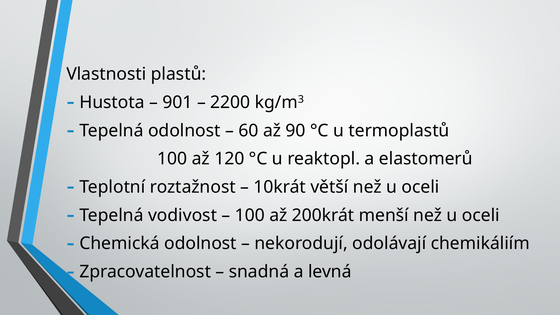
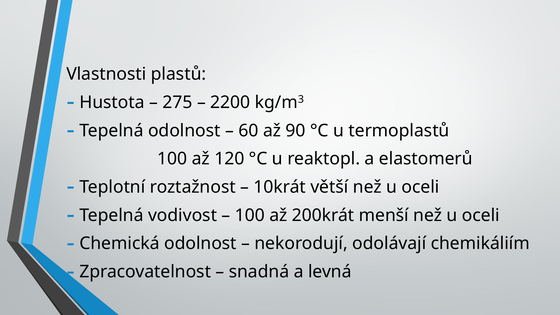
901: 901 -> 275 (177, 102)
